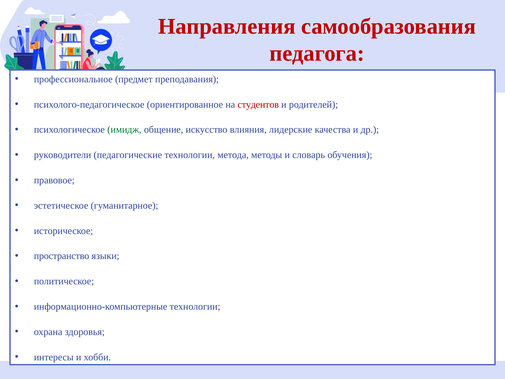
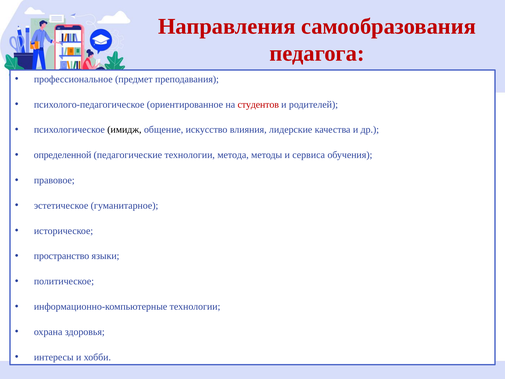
имидж colour: green -> black (124, 130)
руководители: руководители -> определенной (63, 155)
словарь: словарь -> сервиса (309, 155)
